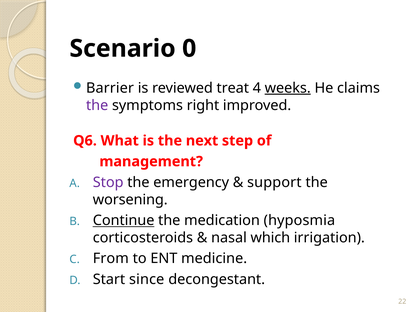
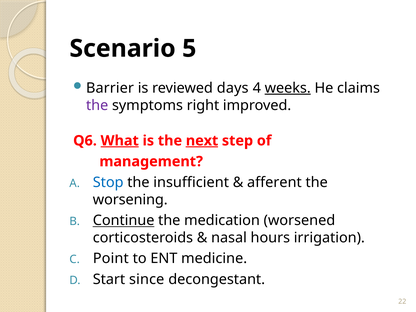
0: 0 -> 5 (189, 49)
treat: treat -> days (233, 88)
What underline: none -> present (120, 141)
next underline: none -> present (202, 141)
Stop colour: purple -> blue (108, 182)
emergency: emergency -> insufficient (191, 182)
support: support -> afferent (274, 182)
hyposmia: hyposmia -> worsened (299, 220)
which: which -> hours (270, 238)
From: From -> Point (111, 259)
